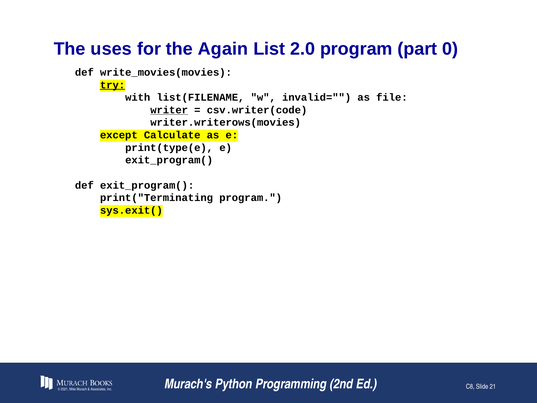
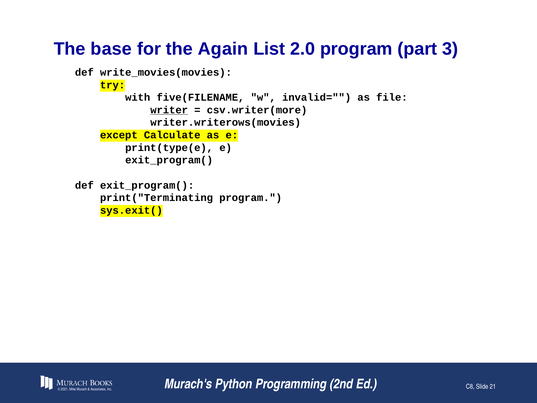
uses: uses -> base (111, 49)
0: 0 -> 3 (450, 49)
try underline: present -> none (113, 85)
list(FILENAME: list(FILENAME -> five(FILENAME (200, 97)
csv.writer(code: csv.writer(code -> csv.writer(more (257, 110)
